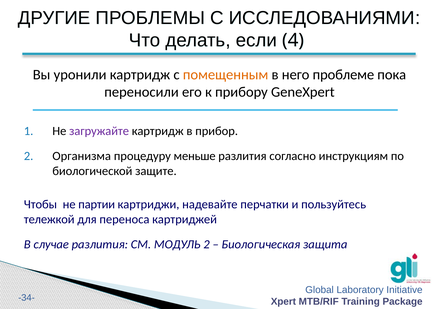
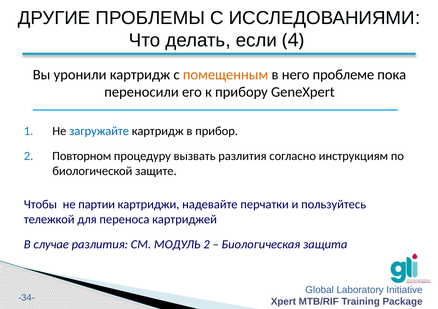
загружайте colour: purple -> blue (99, 131)
Организма: Организма -> Повторном (82, 156)
меньше: меньше -> вызвать (195, 156)
